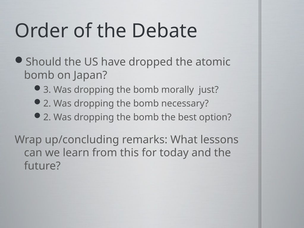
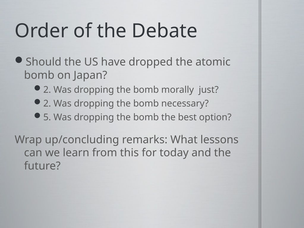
3: 3 -> 2 (47, 90)
2: 2 -> 5 (47, 117)
